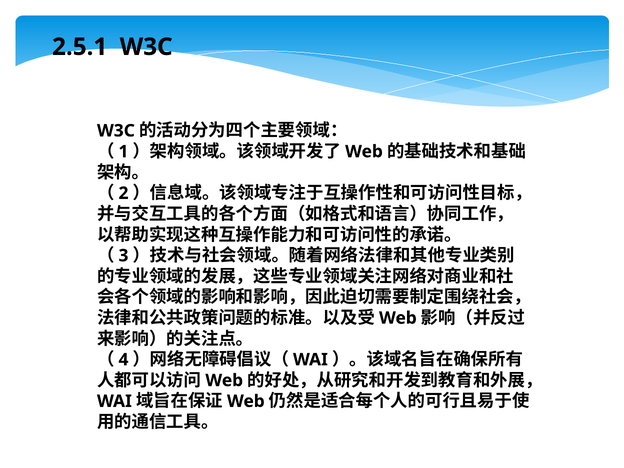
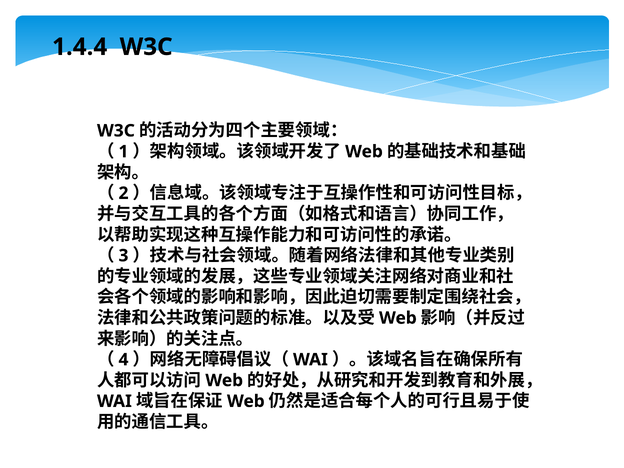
2.5.1: 2.5.1 -> 1.4.4 (80, 47)
